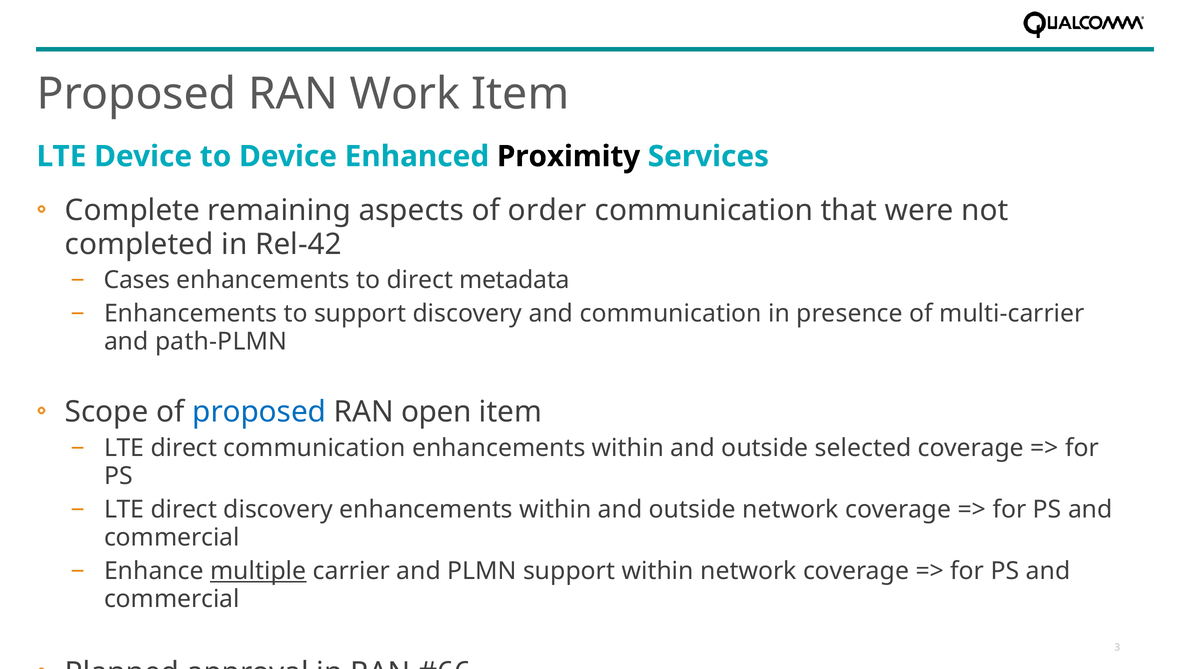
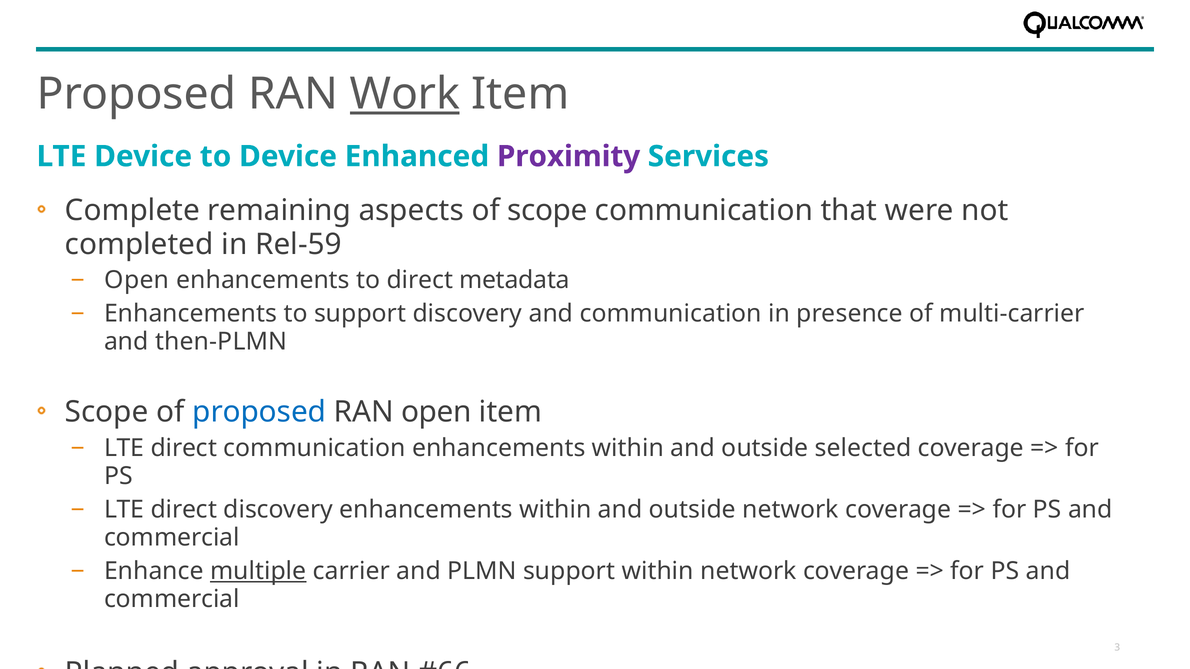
Work underline: none -> present (405, 94)
Proximity colour: black -> purple (569, 157)
of order: order -> scope (547, 211)
Rel-42: Rel-42 -> Rel-59 (298, 244)
Cases: Cases -> Open (137, 280)
path-PLMN: path-PLMN -> then-PLMN (221, 342)
